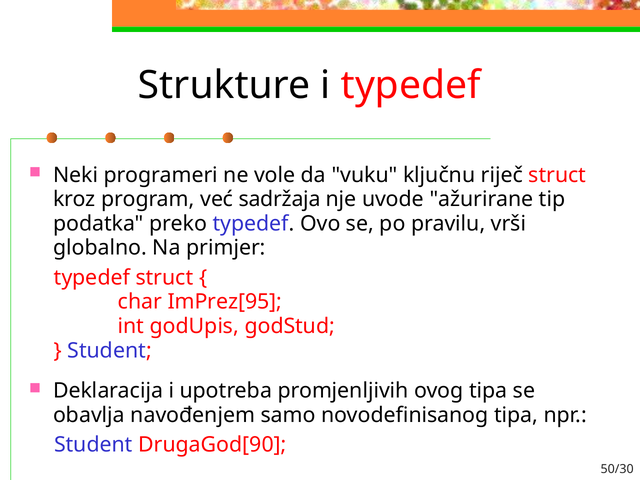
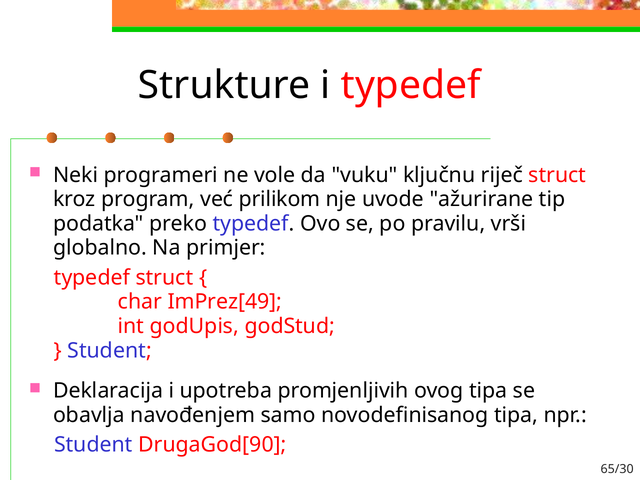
sadržaja: sadržaja -> prilikom (280, 199)
ImPrez[95: ImPrez[95 -> ImPrez[49 (225, 302)
50/30: 50/30 -> 65/30 (617, 469)
